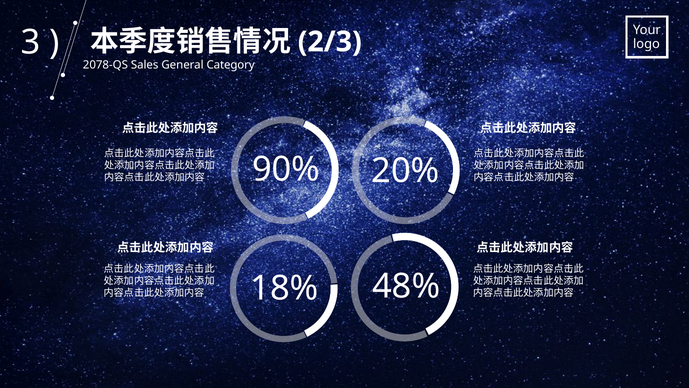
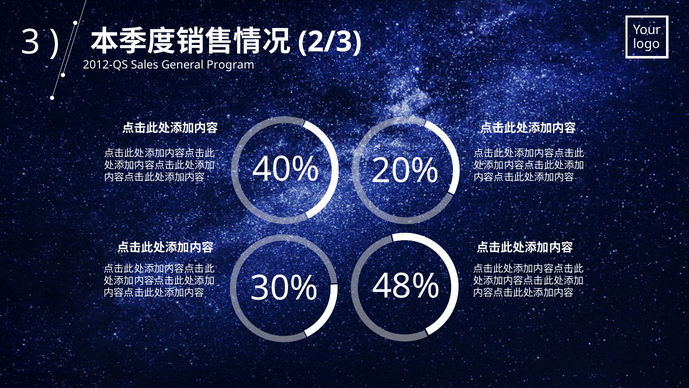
2078-QS: 2078-QS -> 2012-QS (105, 65)
Category: Category -> Program (231, 65)
90%: 90% -> 40% (286, 169)
18%: 18% -> 30% (284, 288)
